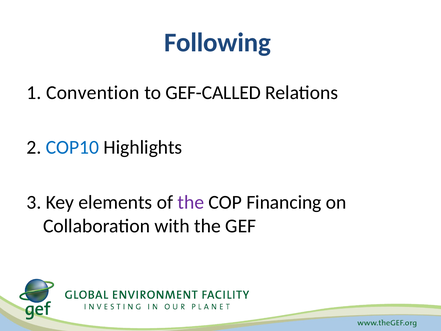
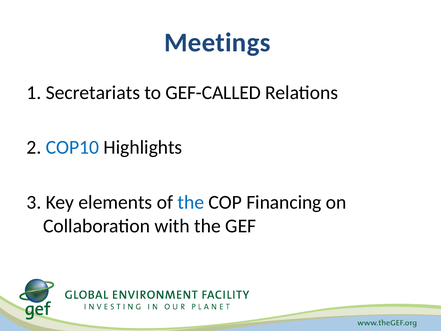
Following: Following -> Meetings (217, 43)
Convention: Convention -> Secretariats (93, 93)
the colour: purple -> blue (191, 202)
